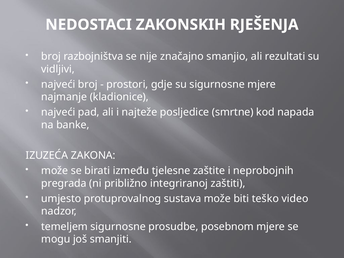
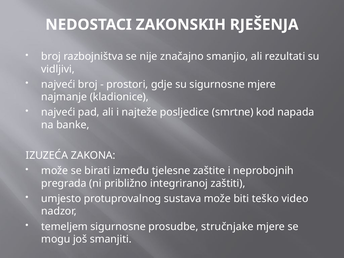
posebnom: posebnom -> stručnjake (227, 227)
